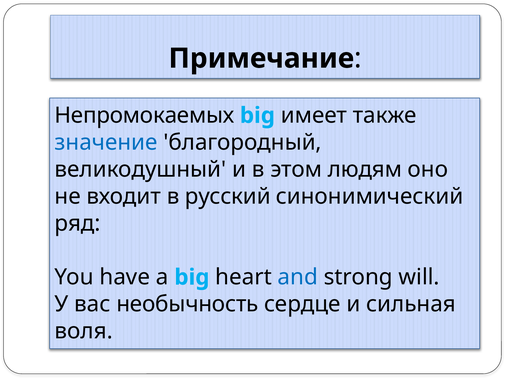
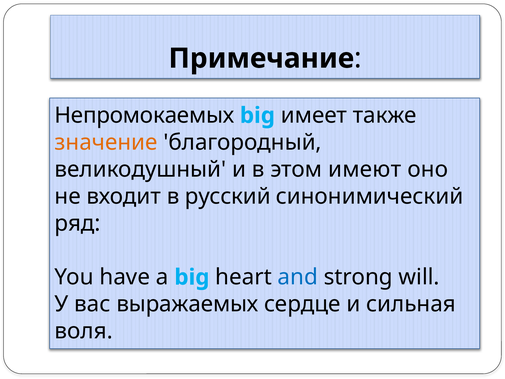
значение colour: blue -> orange (106, 142)
людям: людям -> имеют (365, 169)
необычность: необычность -> выражаемых (187, 304)
